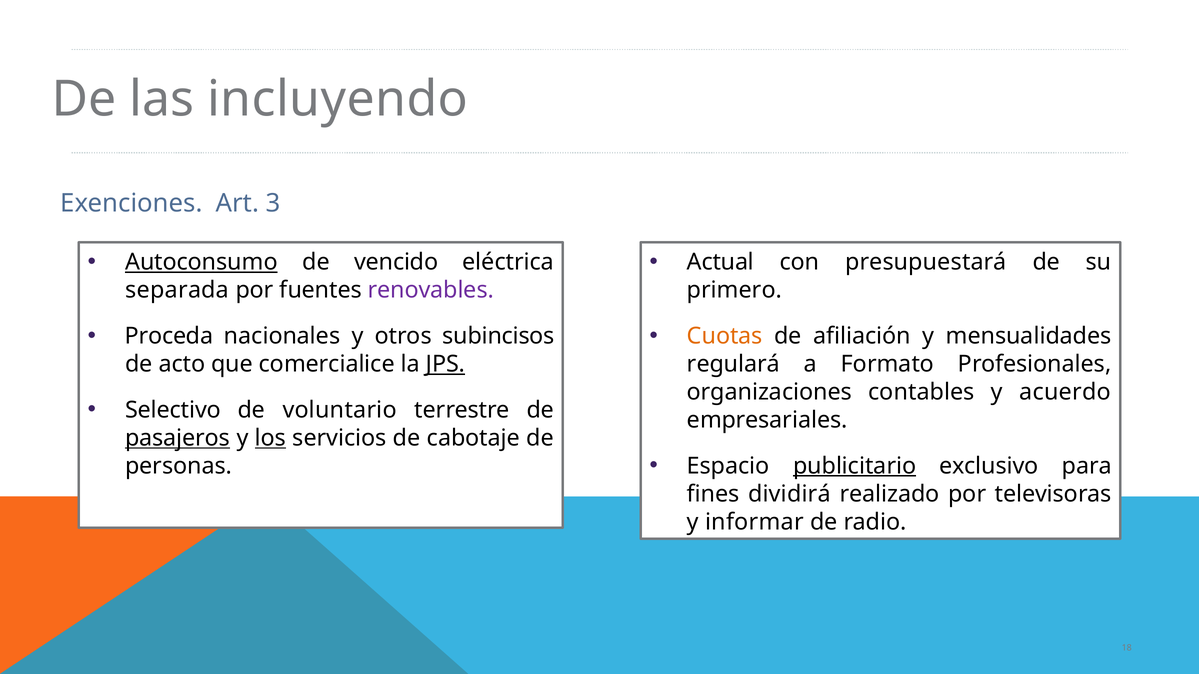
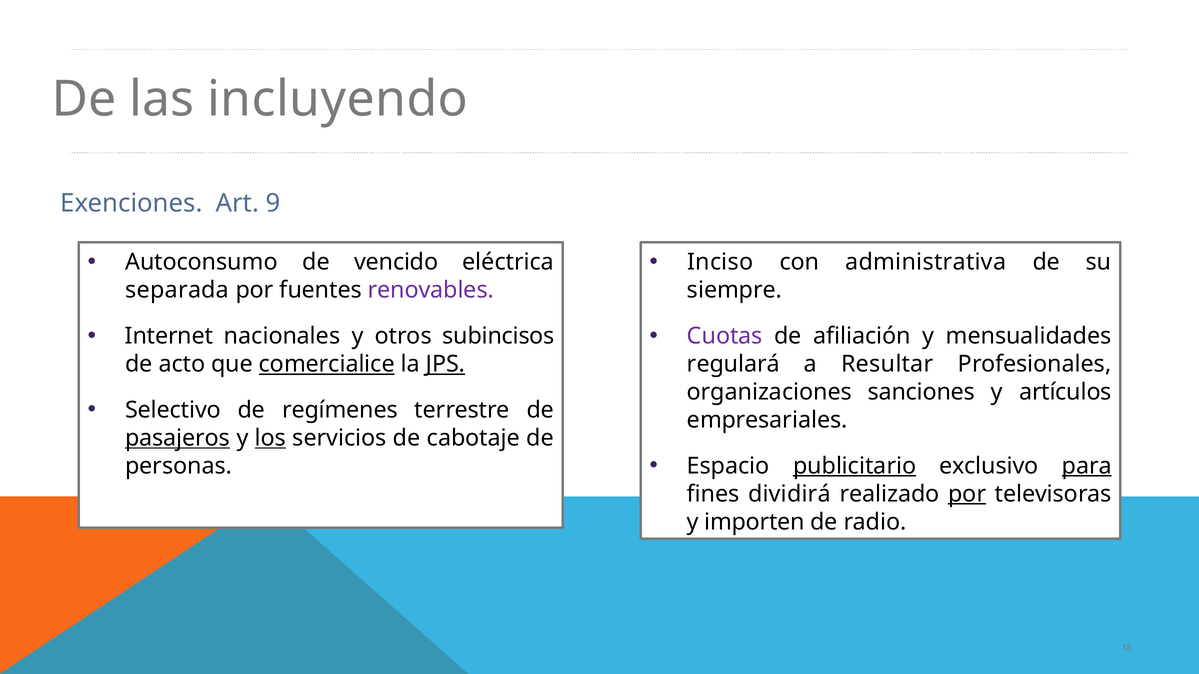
3: 3 -> 9 (273, 203)
Autoconsumo underline: present -> none (201, 262)
Actual: Actual -> Inciso (720, 262)
presupuestará: presupuestará -> administrativa (926, 262)
primero: primero -> siempre (735, 290)
Proceda: Proceda -> Internet (169, 336)
Cuotas colour: orange -> purple (725, 336)
comercialice underline: none -> present (327, 364)
Formato: Formato -> Resultar (887, 364)
contables: contables -> sanciones (921, 392)
acuerdo: acuerdo -> artículos (1065, 392)
voluntario: voluntario -> regímenes (340, 410)
para underline: none -> present (1087, 466)
por underline: none -> present (967, 494)
informar: informar -> importen (755, 522)
